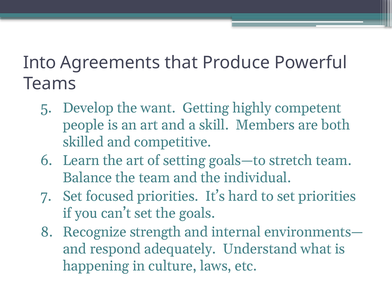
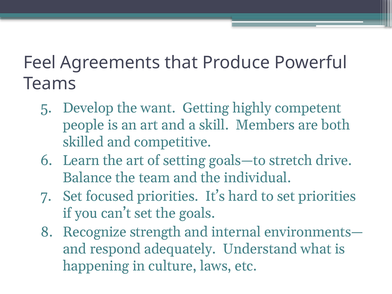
Into: Into -> Feel (40, 63)
stretch team: team -> drive (334, 161)
